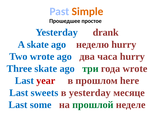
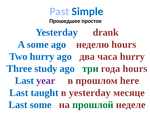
Simple colour: orange -> blue (88, 11)
A skate: skate -> some (38, 44)
неделю hurry: hurry -> hours (124, 44)
Two wrote: wrote -> hurry (42, 56)
Three skate: skate -> study (46, 68)
года wrote: wrote -> hours (135, 68)
year colour: red -> purple (46, 80)
sweets: sweets -> taught (45, 92)
